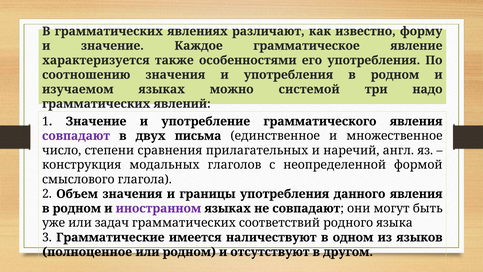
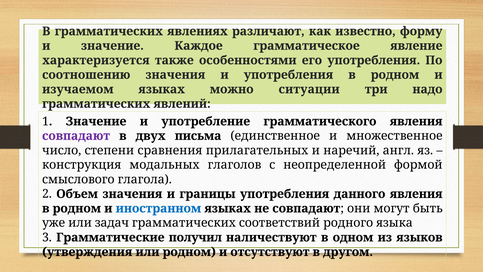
системой: системой -> ситуации (309, 89)
иностранном colour: purple -> blue (158, 208)
имеется: имеется -> получил (195, 237)
полноценное: полноценное -> утверждения (87, 252)
